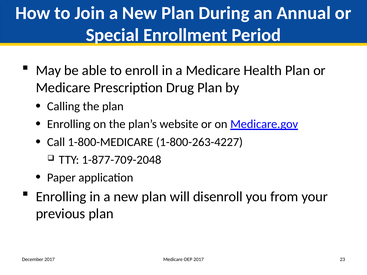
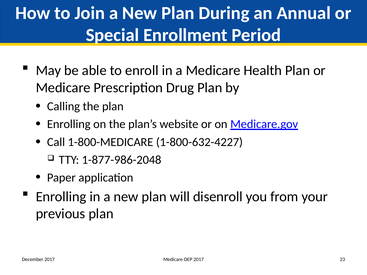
1-800-263-4227: 1-800-263-4227 -> 1-800-632-4227 (199, 142)
1-877-709-2048: 1-877-709-2048 -> 1-877-986-2048 (122, 160)
